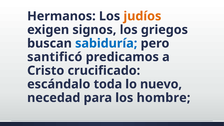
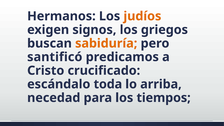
sabiduría colour: blue -> orange (106, 43)
nuevo: nuevo -> arriba (161, 84)
hombre: hombre -> tiempos (164, 98)
